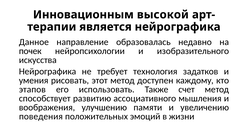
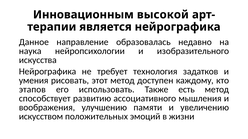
почек: почек -> наука (30, 51)
счет: счет -> есть (187, 90)
поведения: поведения -> искусством (41, 117)
